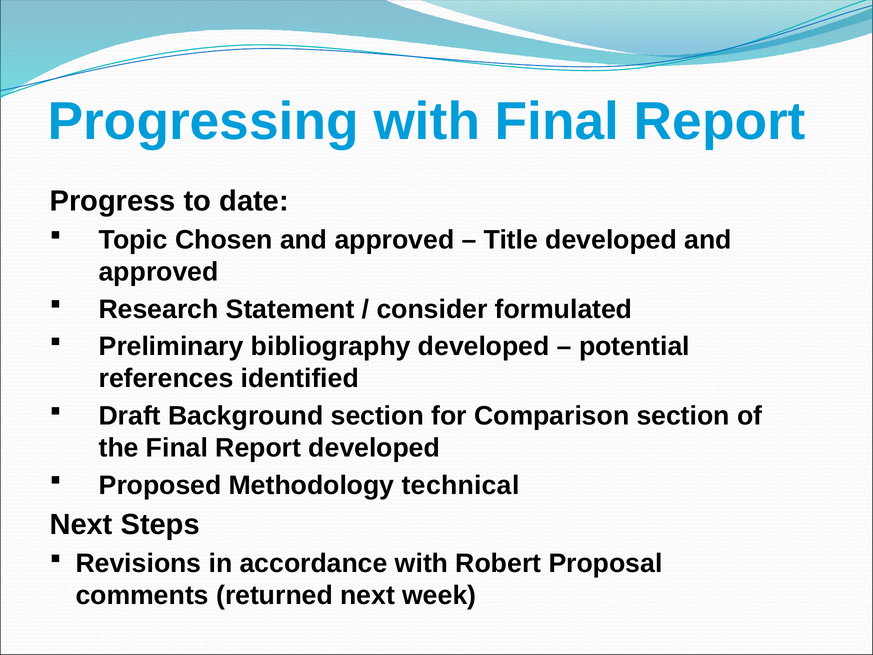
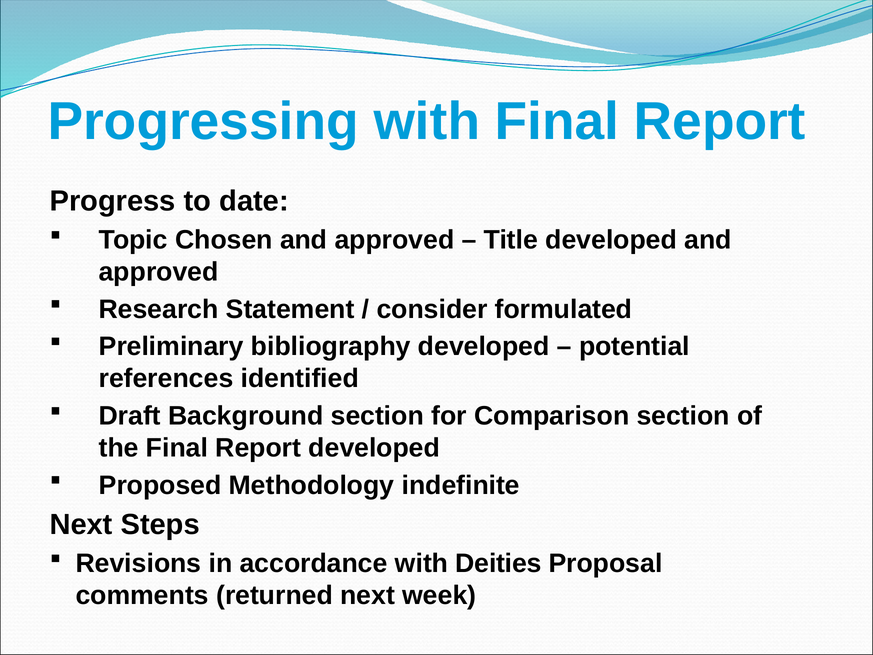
technical: technical -> indefinite (461, 485)
Robert: Robert -> Deities (498, 563)
